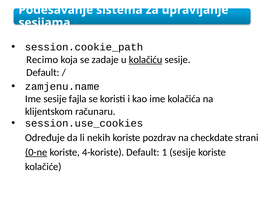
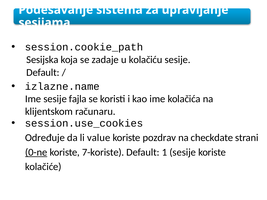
Recimo: Recimo -> Sesijska (42, 60)
kolačiću underline: present -> none (146, 60)
zamjenu.name: zamjenu.name -> izlazne.name (62, 87)
nekih: nekih -> value (99, 138)
4-koriste: 4-koriste -> 7-koriste (103, 152)
